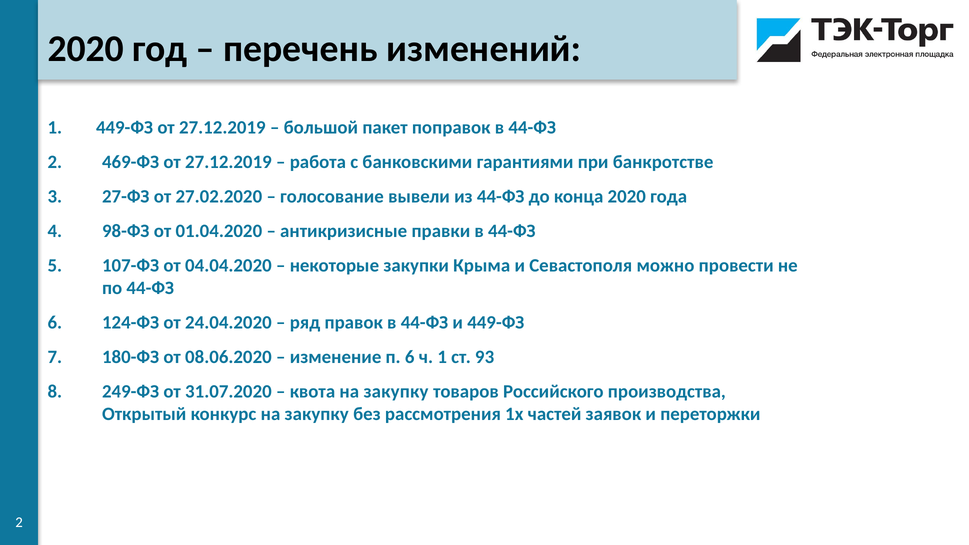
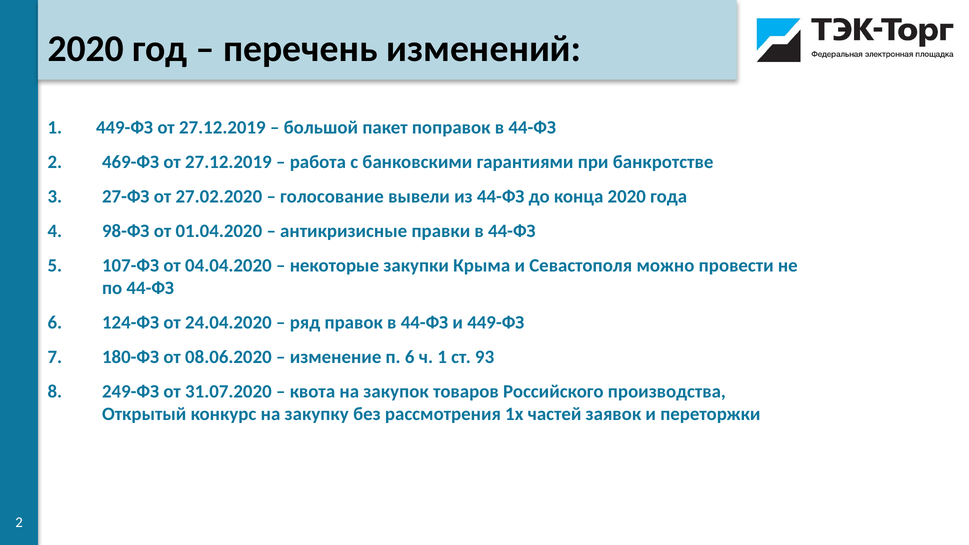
квота на закупку: закупку -> закупок (396, 392)
